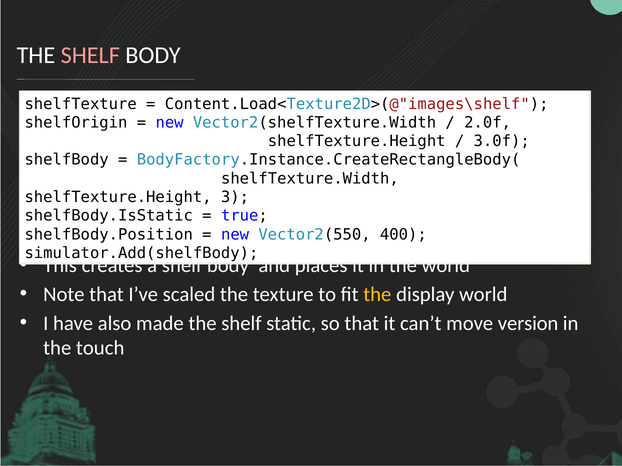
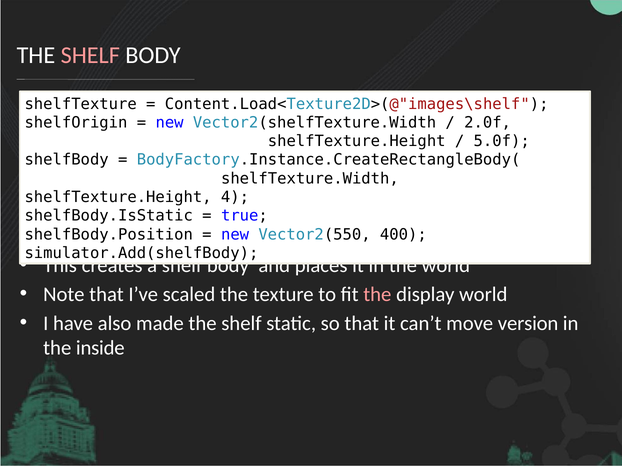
3.0f: 3.0f -> 5.0f (502, 141)
3: 3 -> 4 (235, 197)
the colour: yellow -> pink (377, 295)
touch: touch -> inside (100, 348)
